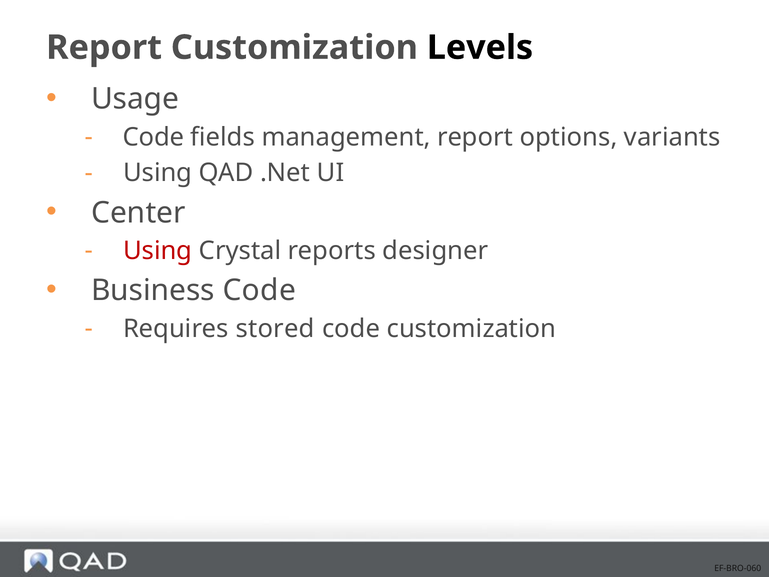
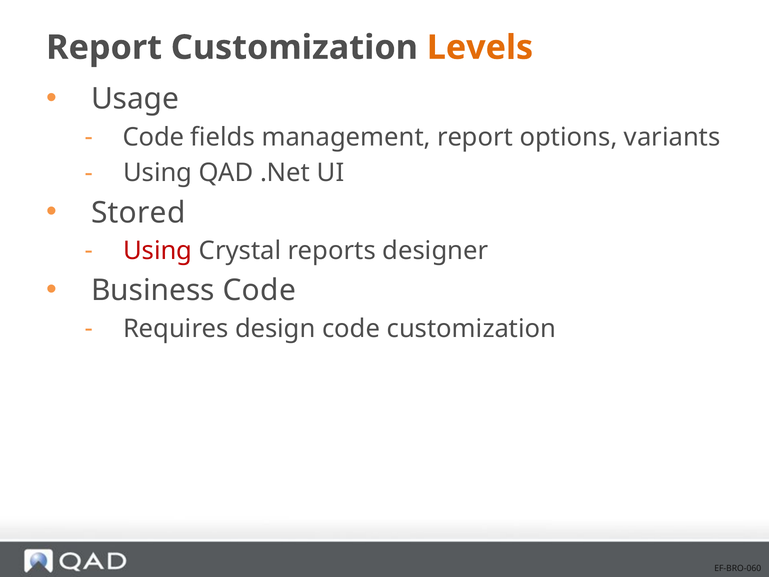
Levels colour: black -> orange (480, 48)
Center: Center -> Stored (138, 213)
stored: stored -> design (275, 328)
